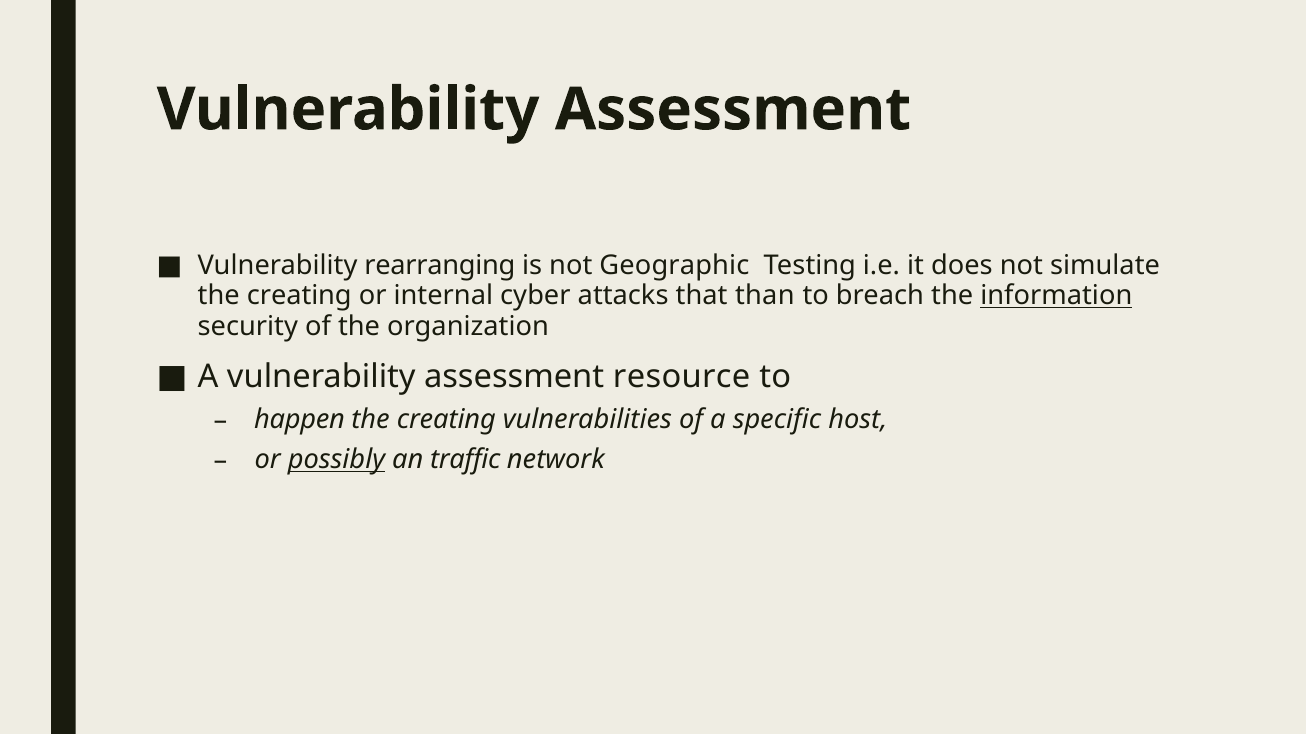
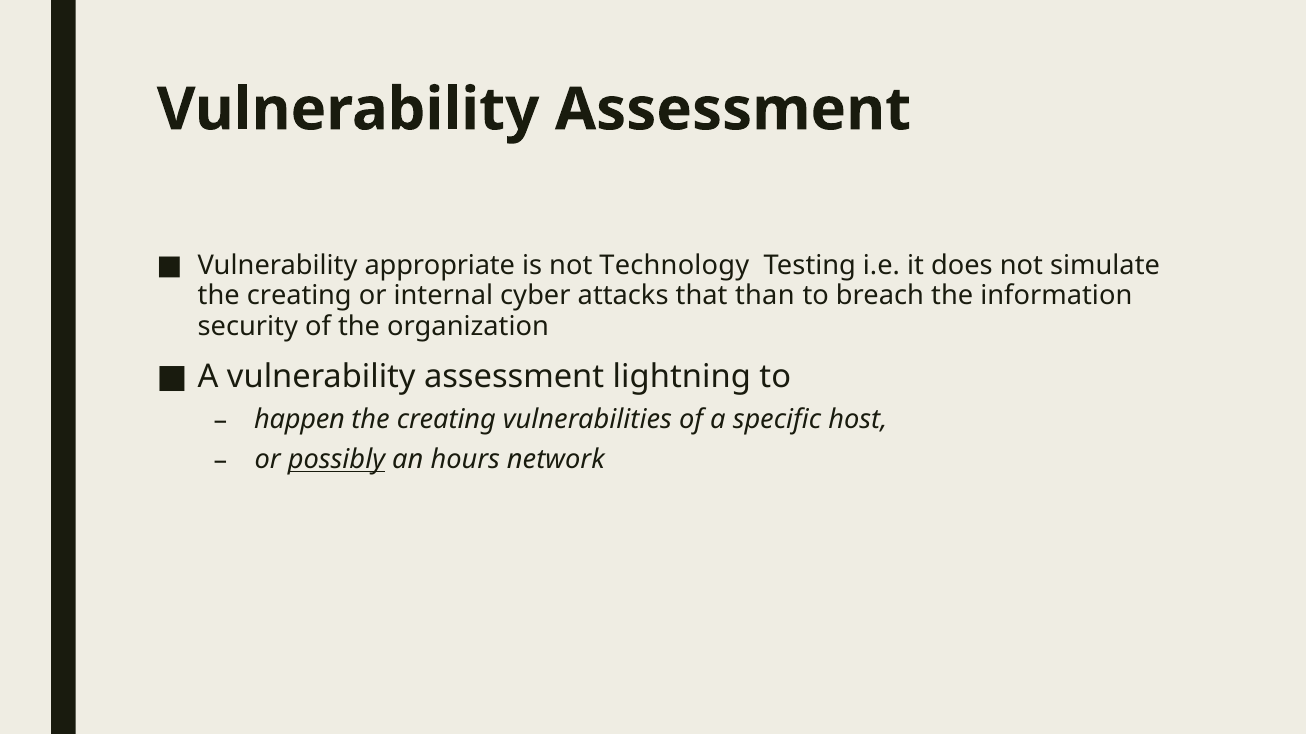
rearranging: rearranging -> appropriate (440, 265)
Geographic: Geographic -> Technology (674, 265)
information underline: present -> none (1056, 296)
resource: resource -> lightning (682, 377)
traffic: traffic -> hours (465, 460)
